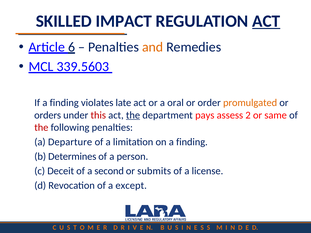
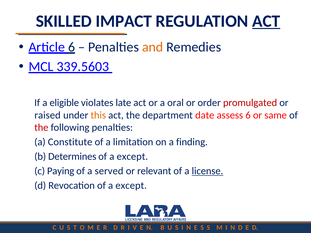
If a finding: finding -> eligible (64, 103)
promulgated colour: orange -> red (250, 103)
orders: orders -> raised (48, 115)
this colour: red -> orange (98, 115)
the underline: present -> none (133, 115)
pays: pays -> date (205, 115)
assess 2: 2 -> 6 (248, 115)
Departure: Departure -> Constitute (70, 142)
person: person -> except (132, 157)
Deceit: Deceit -> Paying (61, 171)
second: second -> served (109, 171)
submits: submits -> relevant (154, 171)
license underline: none -> present (207, 171)
